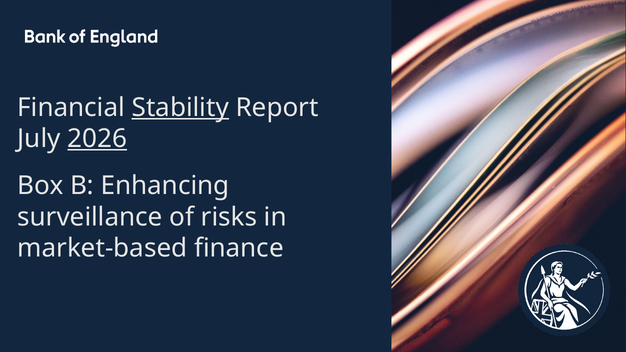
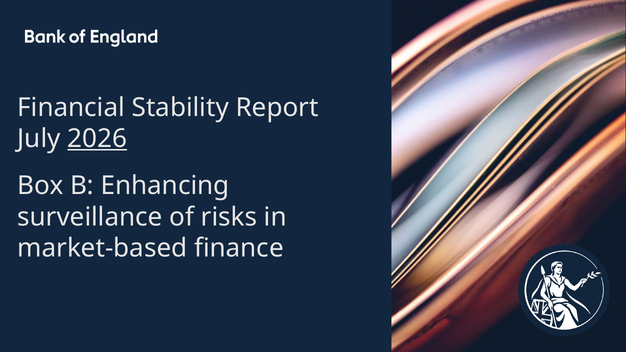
Stability underline: present -> none (180, 107)
